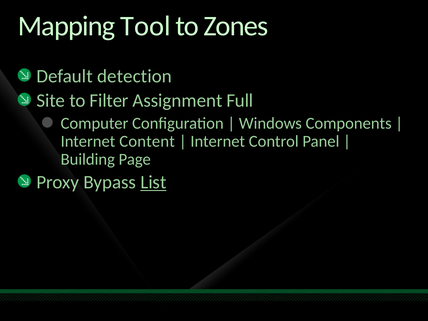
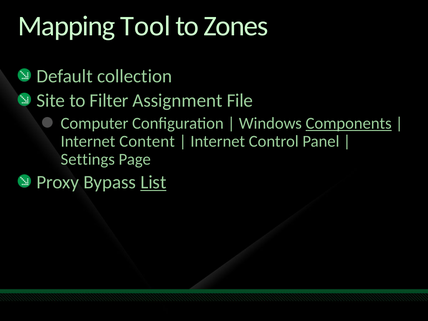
detection: detection -> collection (135, 76)
Full: Full -> File (240, 101)
Components underline: none -> present (349, 123)
Building: Building -> Settings (88, 159)
